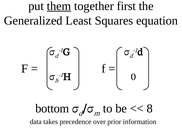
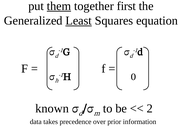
Least underline: none -> present (79, 21)
bottom: bottom -> known (52, 108)
8: 8 -> 2 (150, 108)
